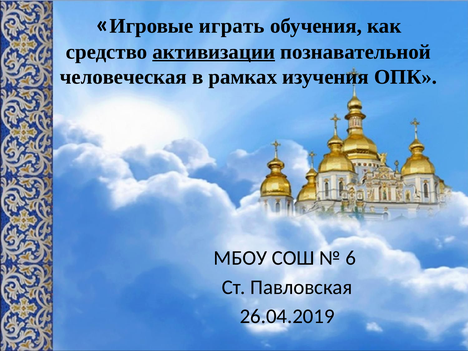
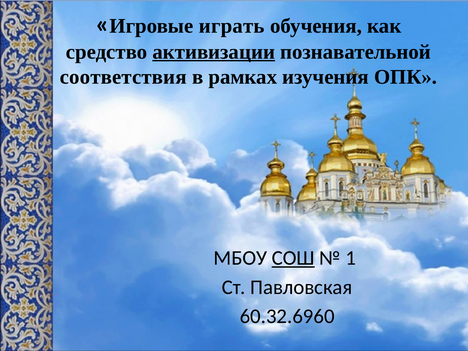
человеческая: человеческая -> соответствия (123, 77)
СОШ underline: none -> present (293, 258)
6: 6 -> 1 (351, 258)
26.04.2019: 26.04.2019 -> 60.32.6960 (287, 316)
